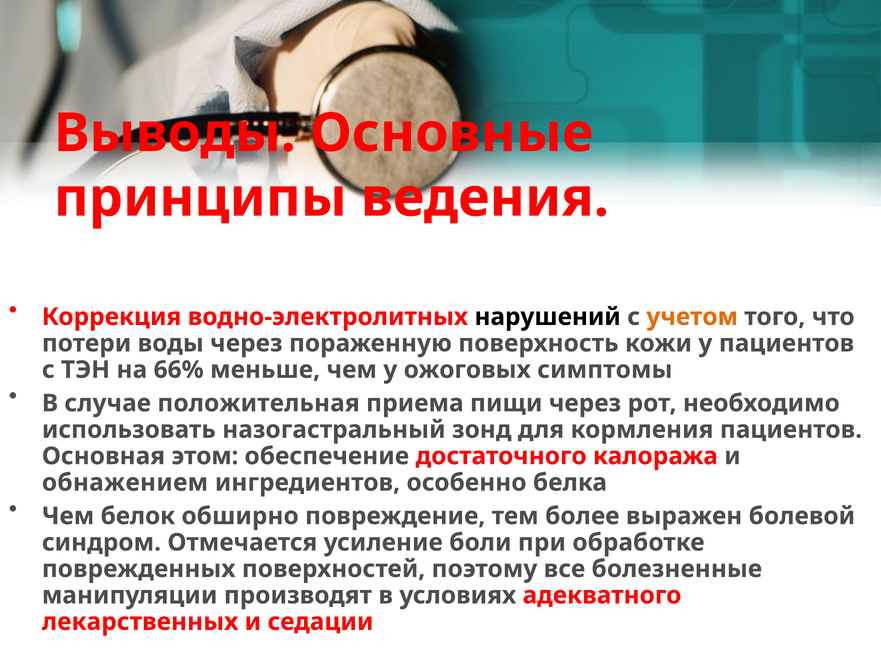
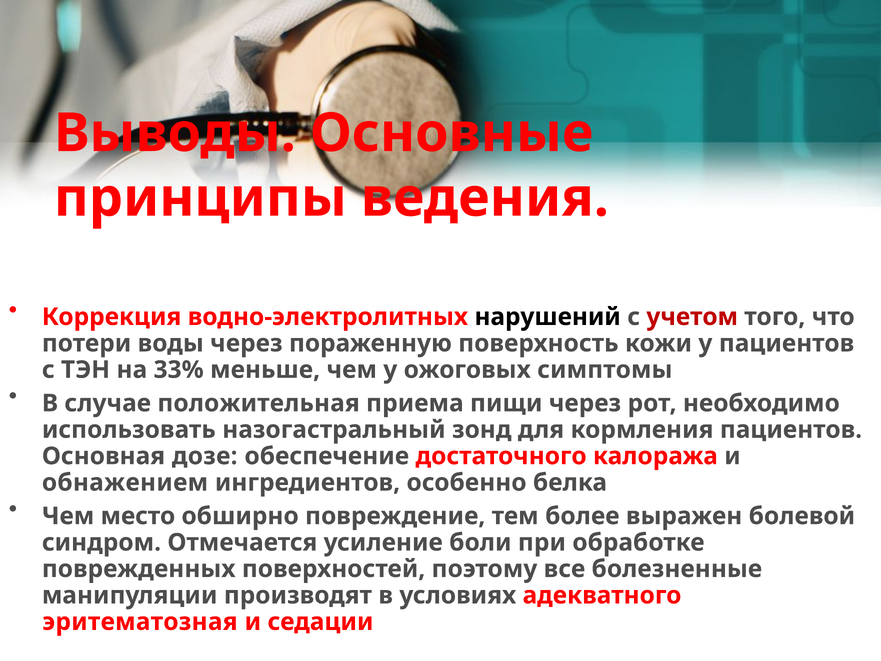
учетом colour: orange -> red (692, 317)
66%: 66% -> 33% (179, 370)
этом: этом -> дозе (205, 456)
белок: белок -> место (138, 516)
лекарственных: лекарственных -> эритематозная (140, 622)
